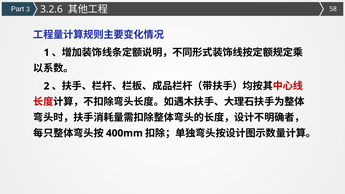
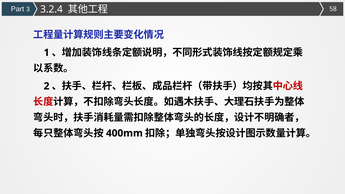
3.2.6: 3.2.6 -> 3.2.4 (51, 9)
